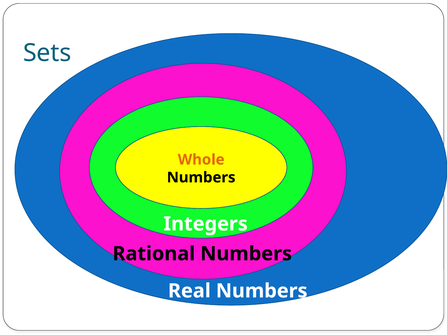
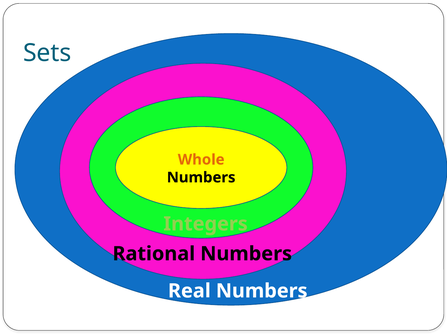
Integers colour: white -> light green (206, 224)
